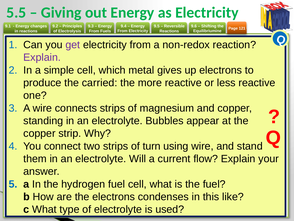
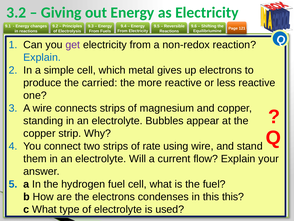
5.5: 5.5 -> 3.2 (16, 13)
Explain colour: purple -> blue (42, 57)
turn: turn -> rate (152, 146)
this like: like -> this (233, 196)
